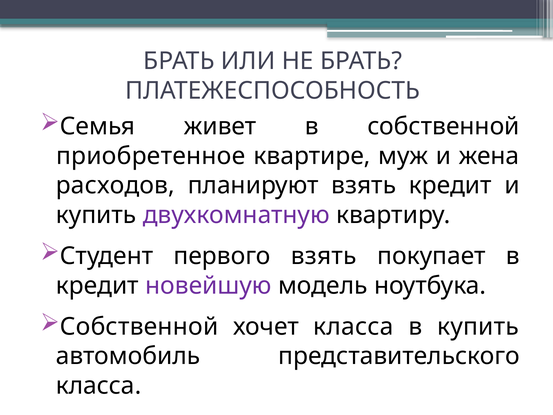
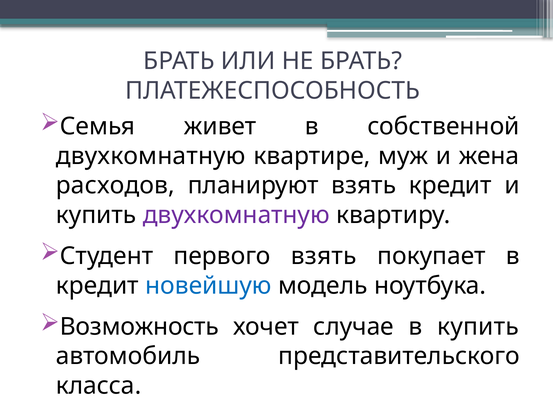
приобретенное: приобретенное -> двухкомнатную (151, 156)
новейшую colour: purple -> blue (208, 285)
Собственной: Собственной -> Возможность (139, 326)
хочет класса: класса -> случае (354, 326)
